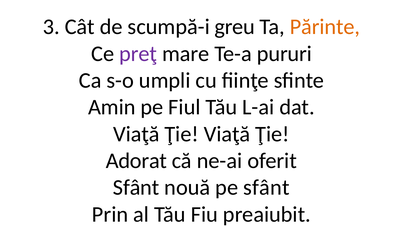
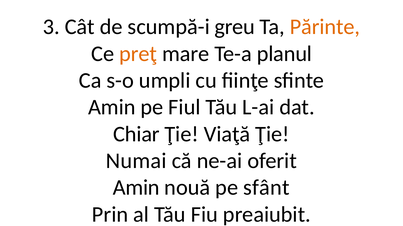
preţ colour: purple -> orange (138, 54)
pururi: pururi -> planul (284, 54)
Viaţă: Viaţă -> Chiar (136, 134)
Adorat: Adorat -> Numai (136, 161)
Sfânt: Sfânt -> Amin (136, 188)
